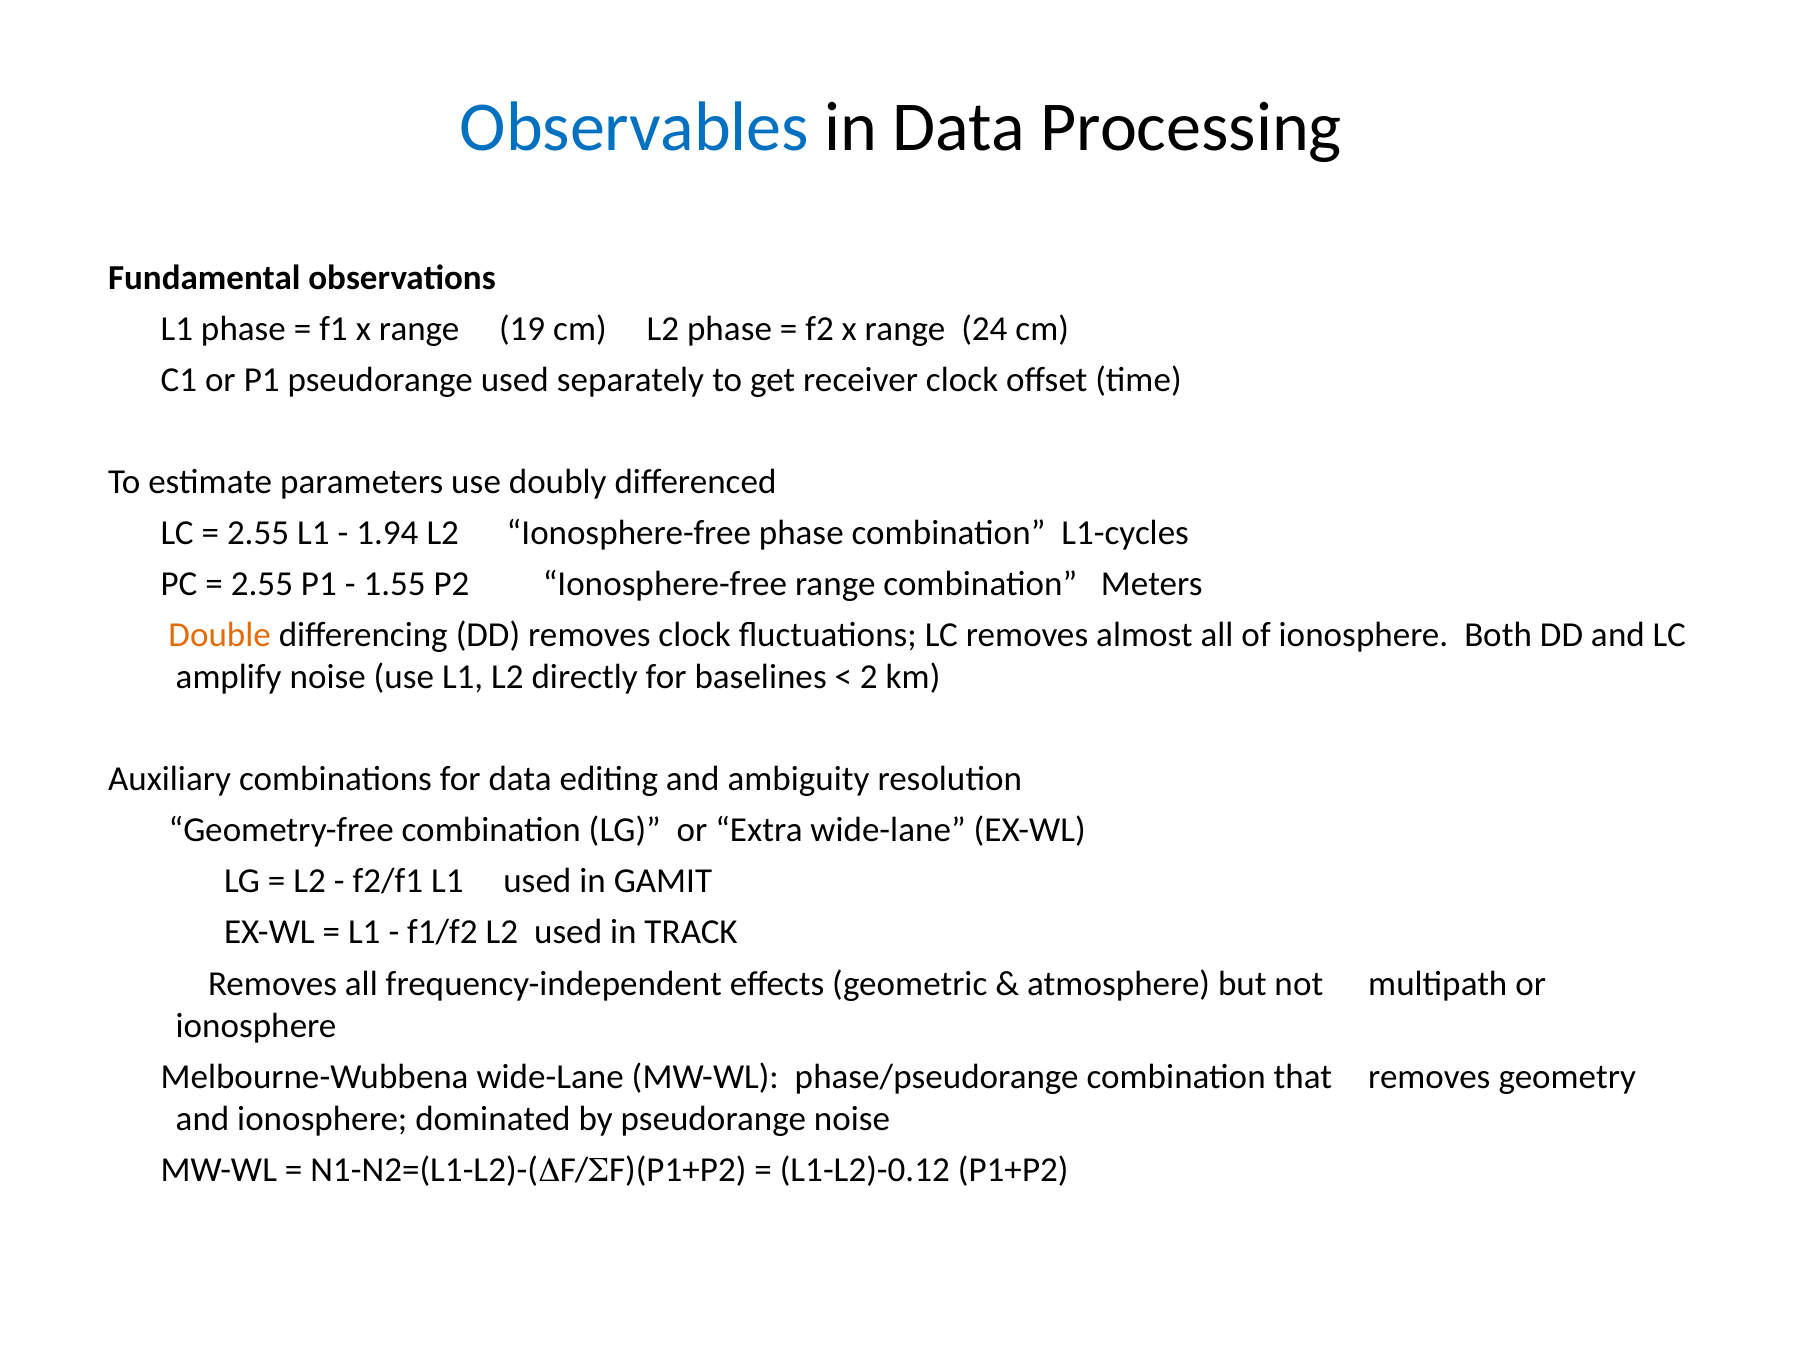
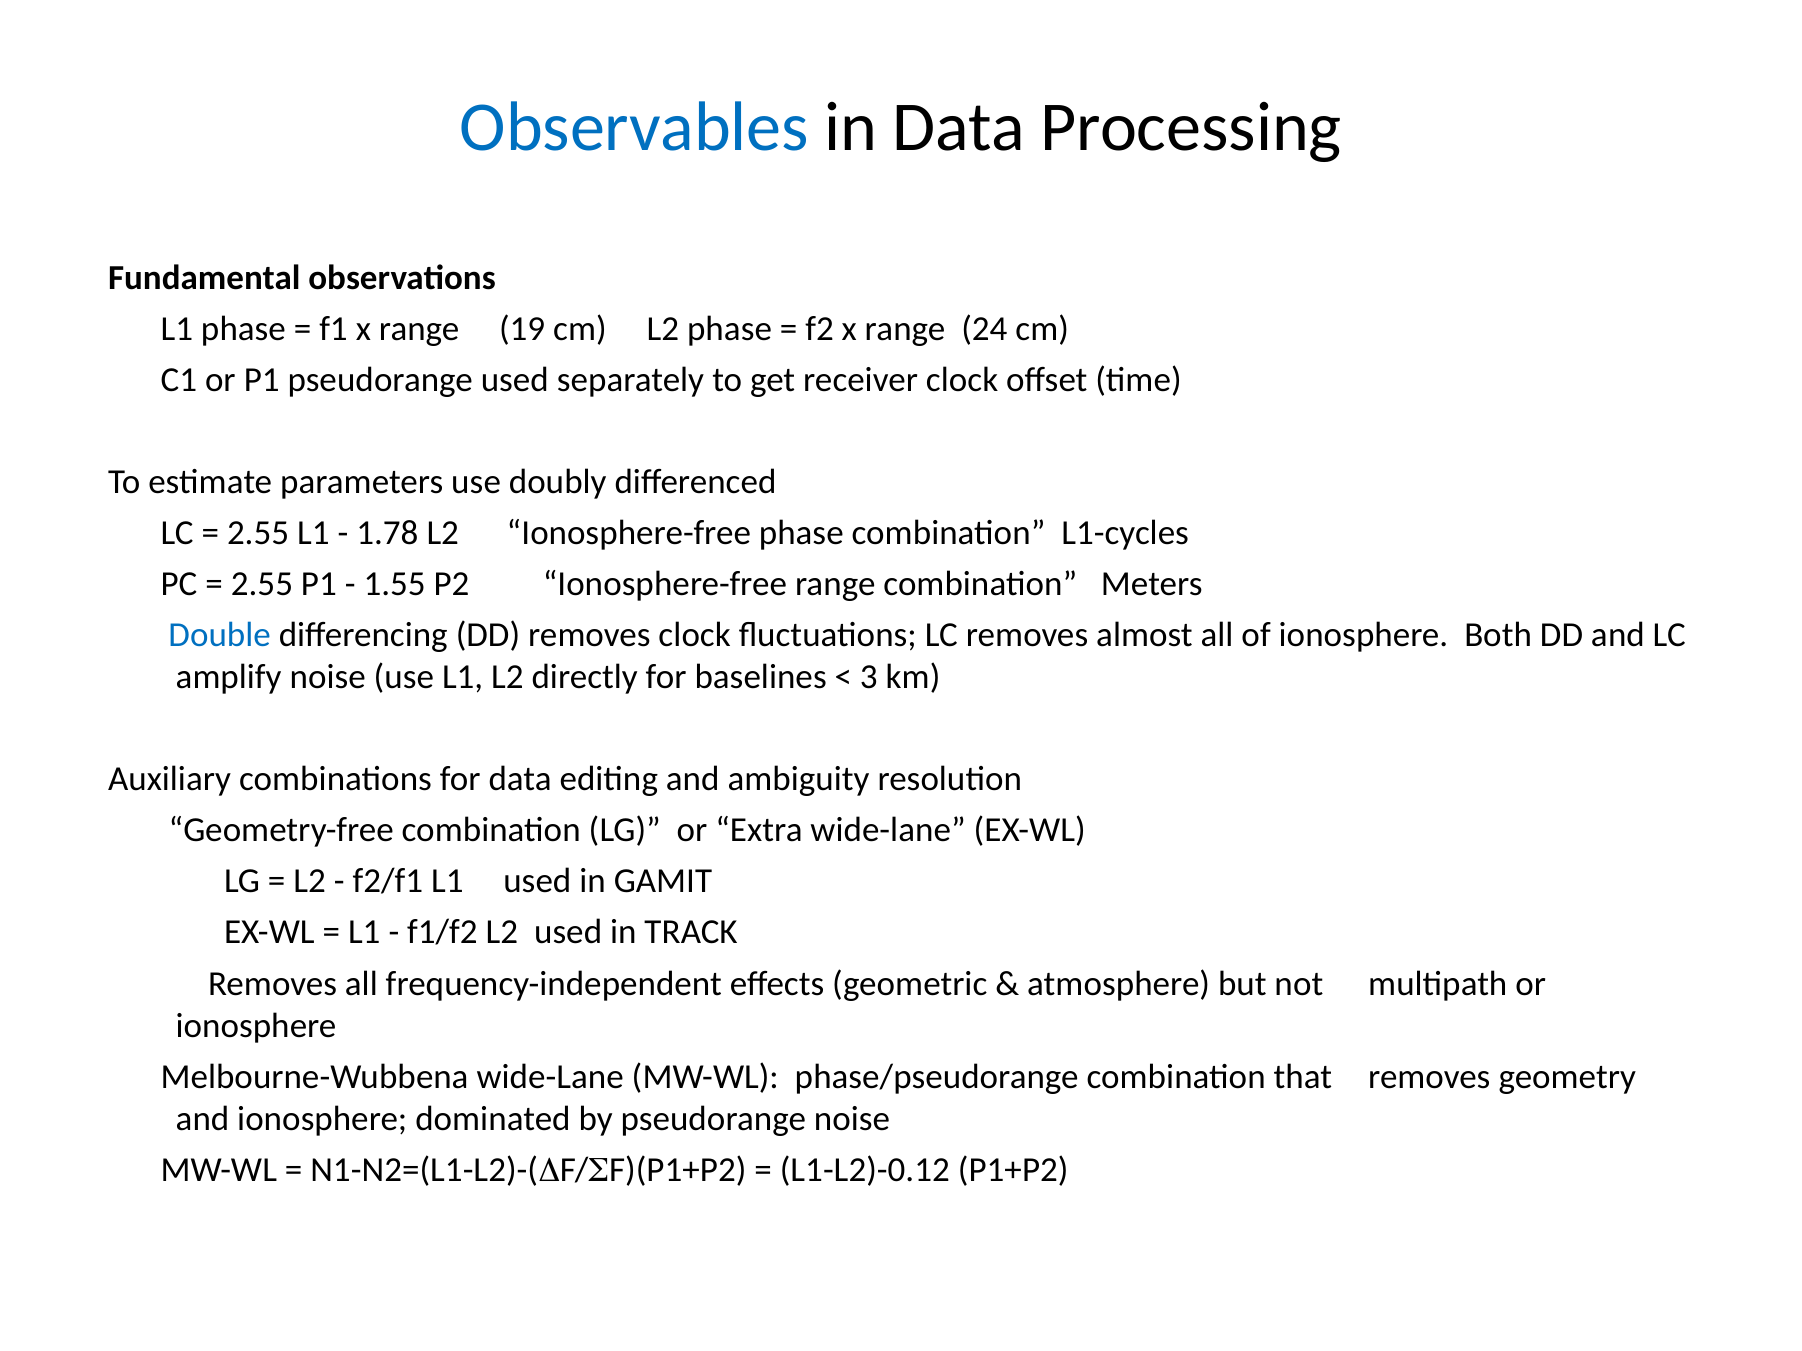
1.94: 1.94 -> 1.78 (387, 533)
Double colour: orange -> blue (220, 635)
2: 2 -> 3 (869, 677)
